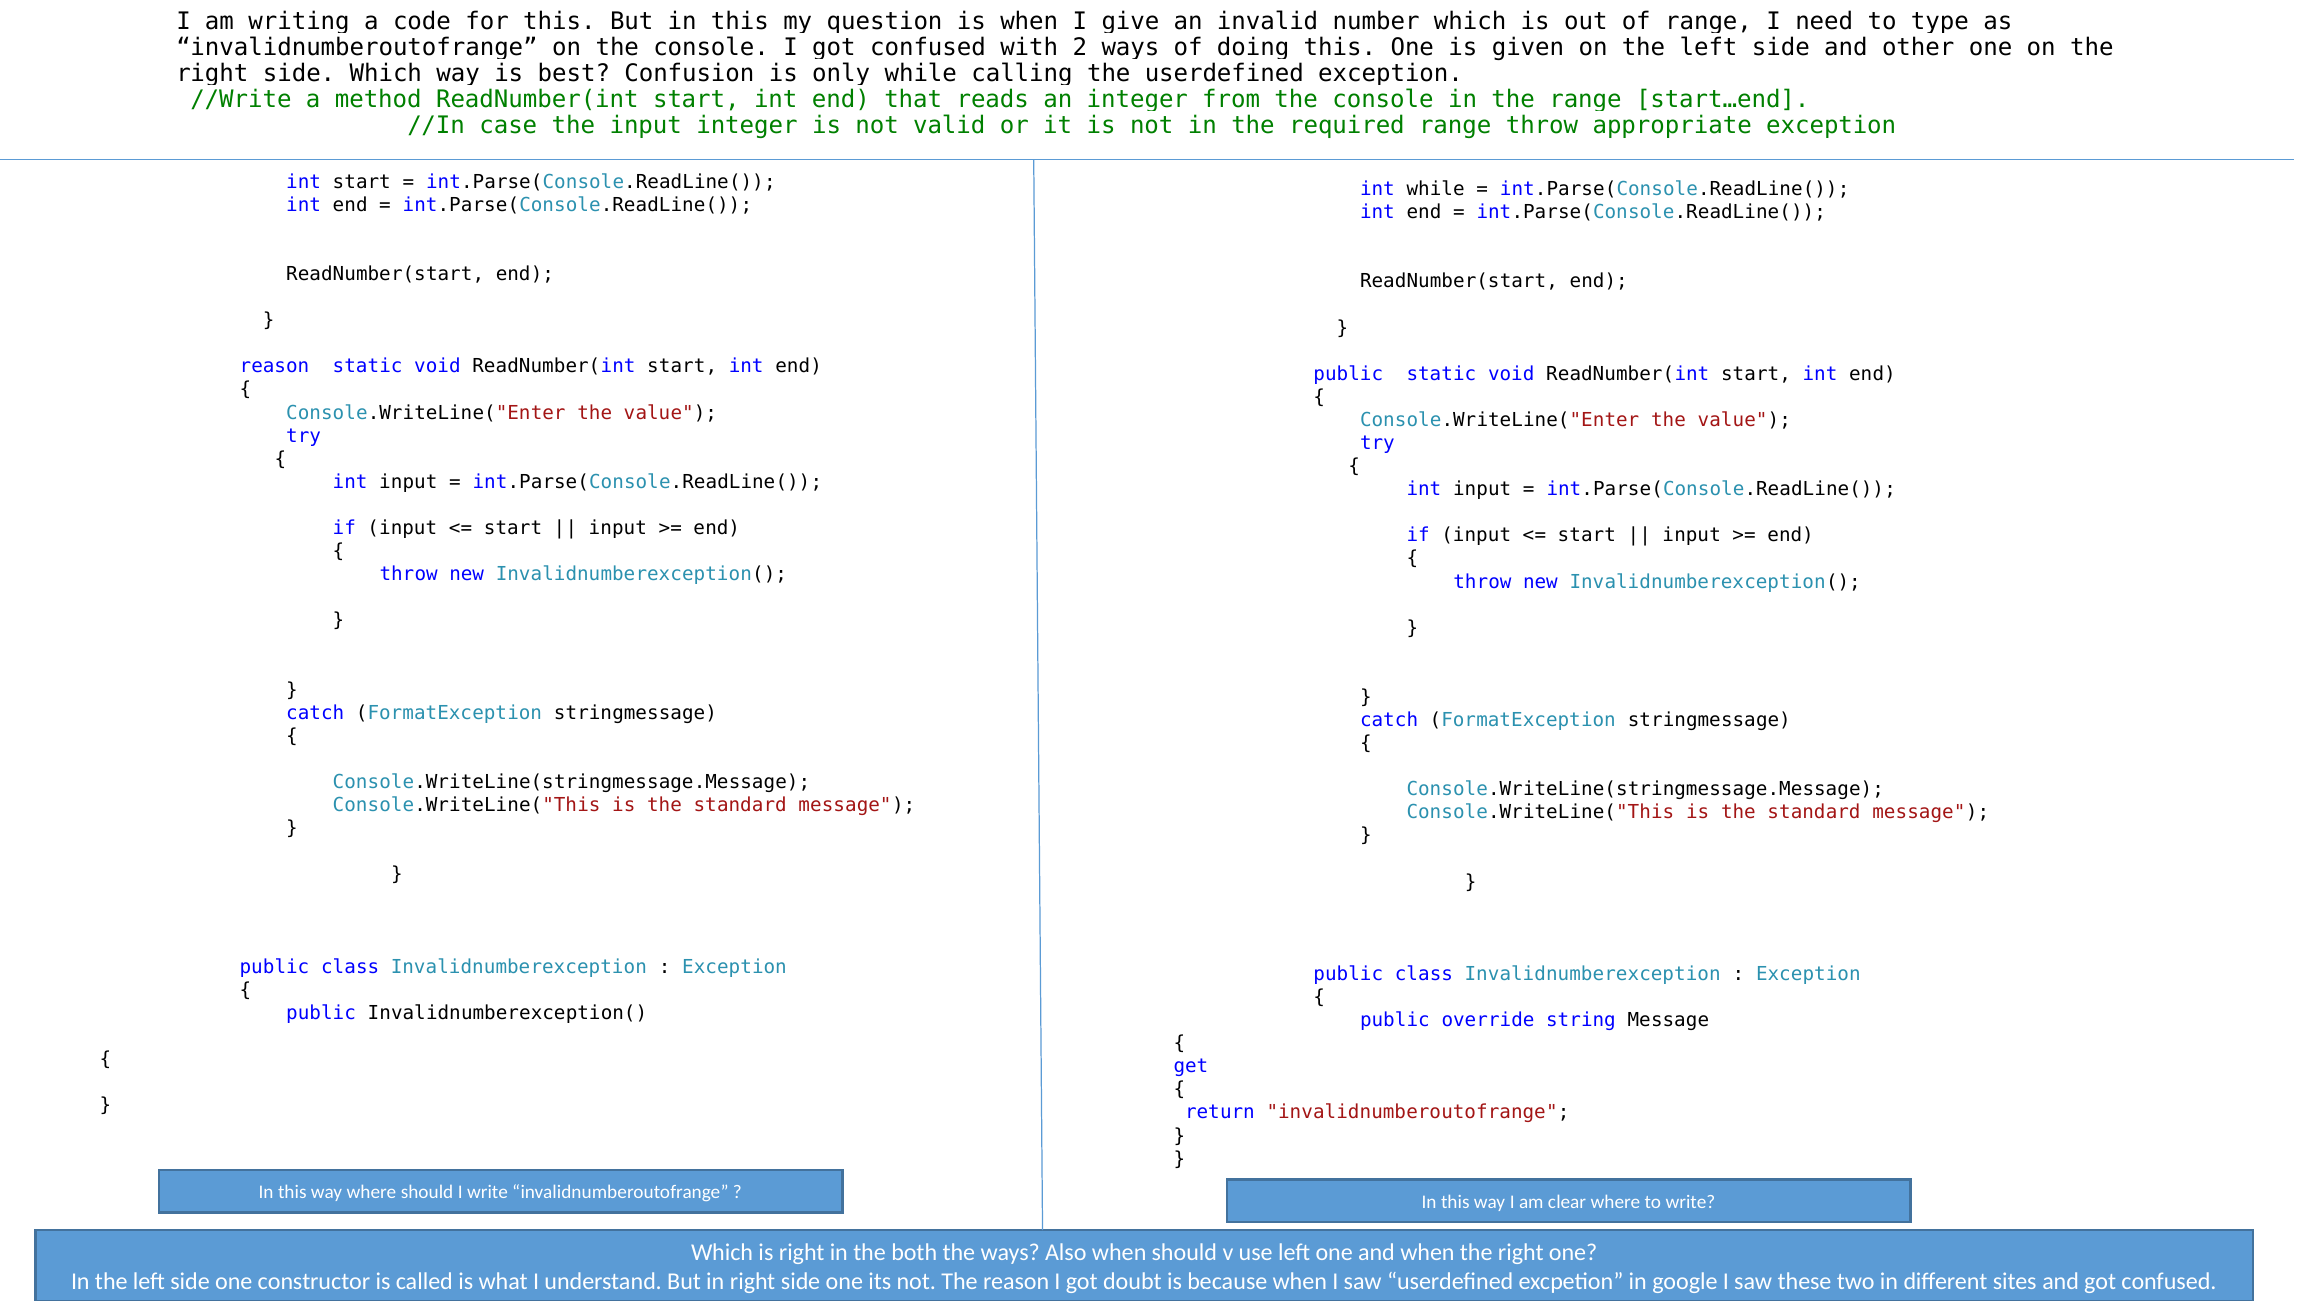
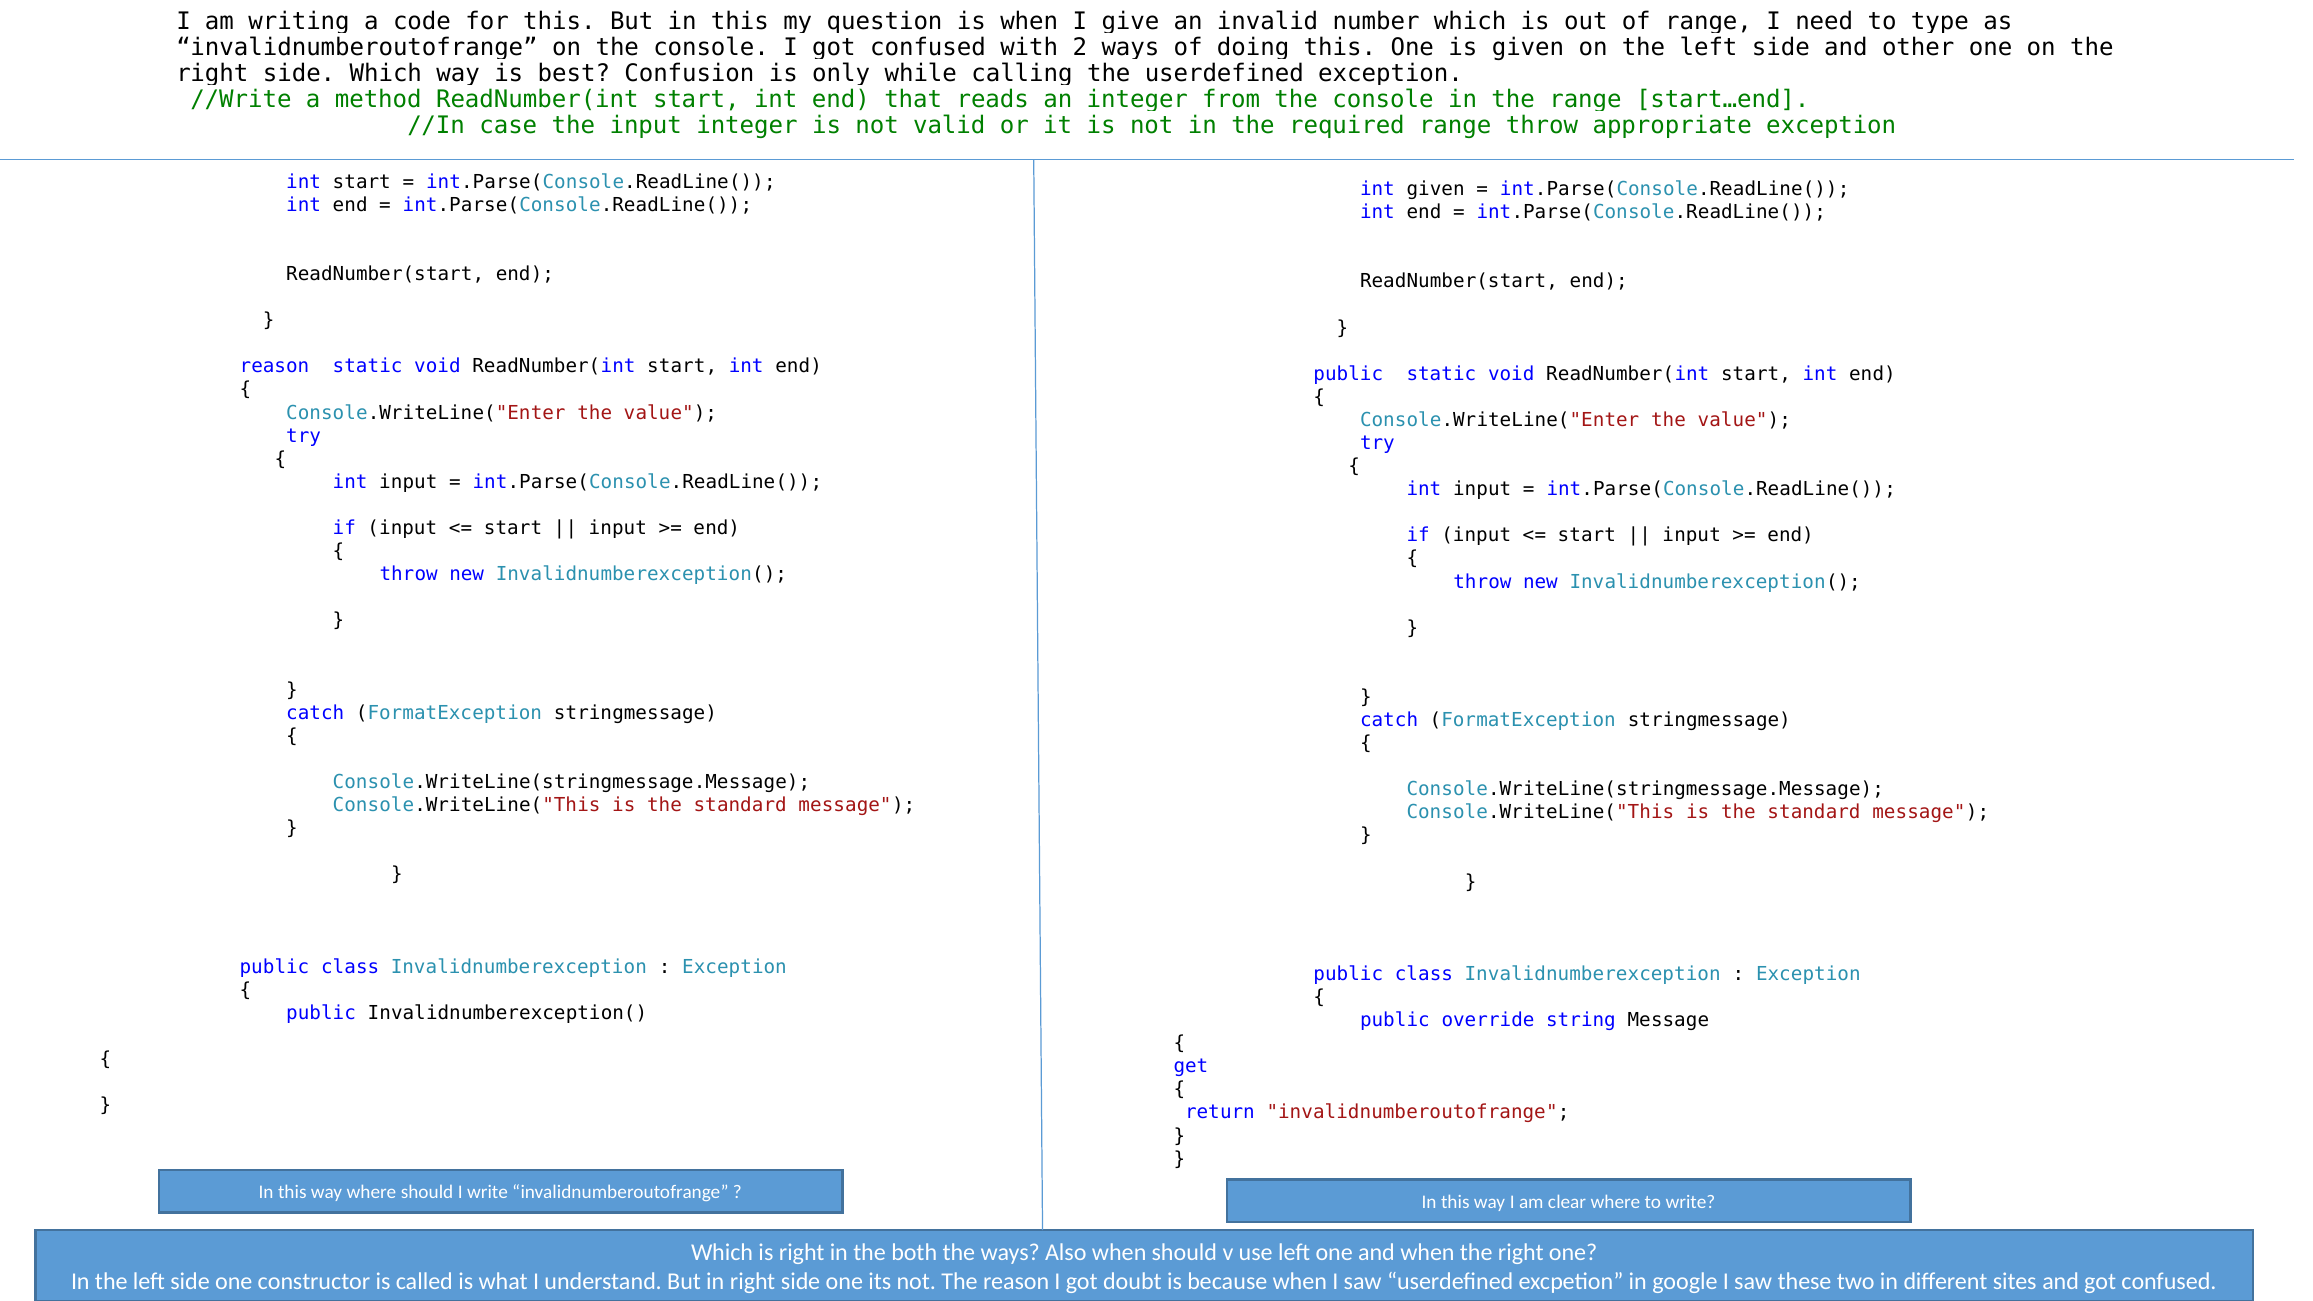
int while: while -> given (1436, 189)
